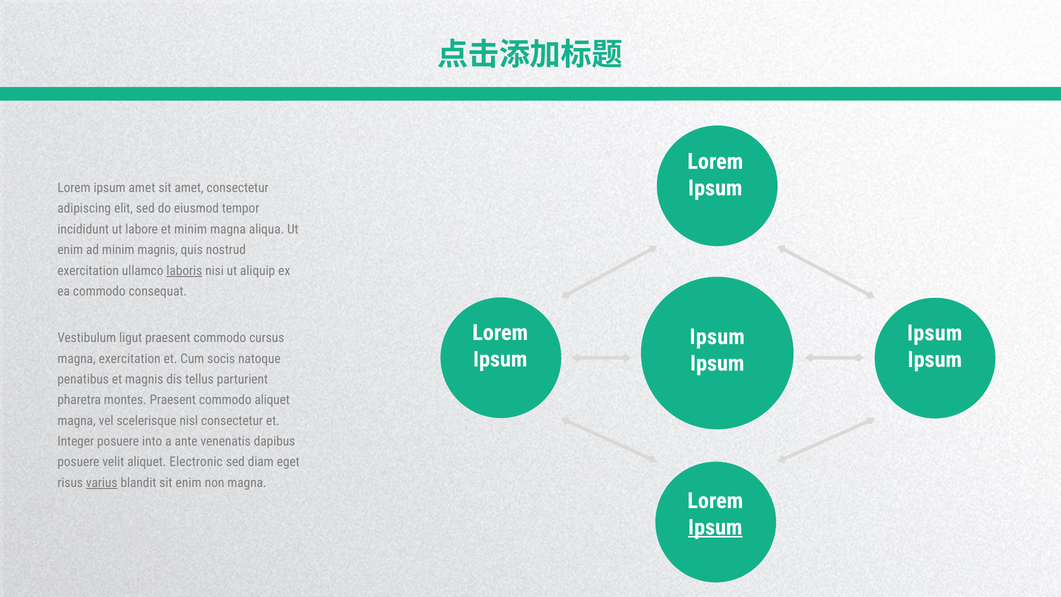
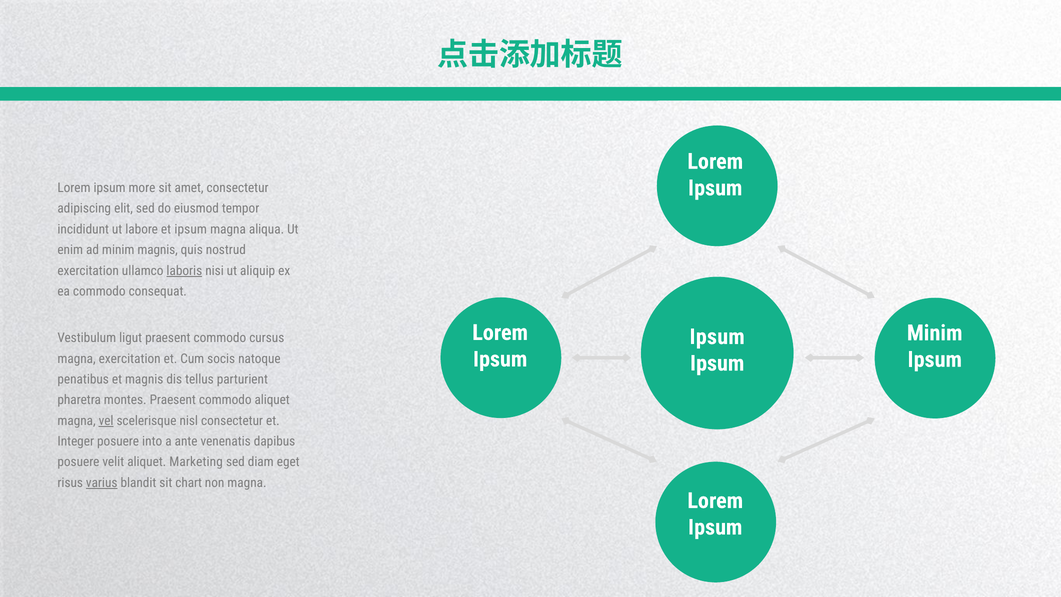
ipsum amet: amet -> more (142, 188)
et minim: minim -> ipsum (191, 229)
Ipsum: Ipsum -> Minim (935, 333)
vel underline: none -> present (106, 421)
Electronic: Electronic -> Marketing (196, 462)
sit enim: enim -> chart (189, 483)
Ipsum underline: present -> none (715, 527)
